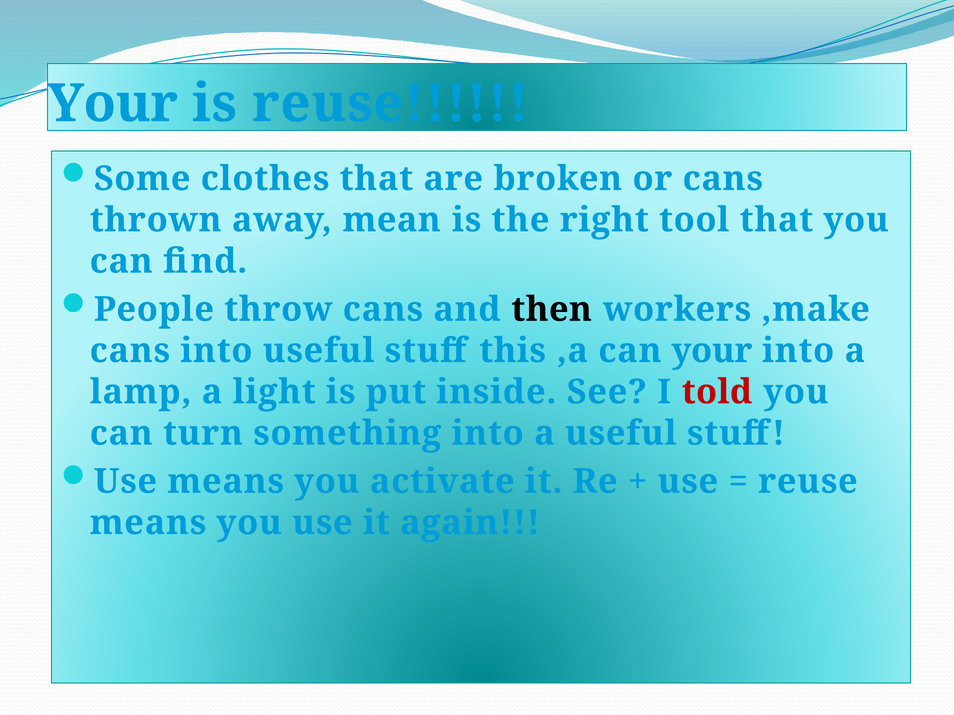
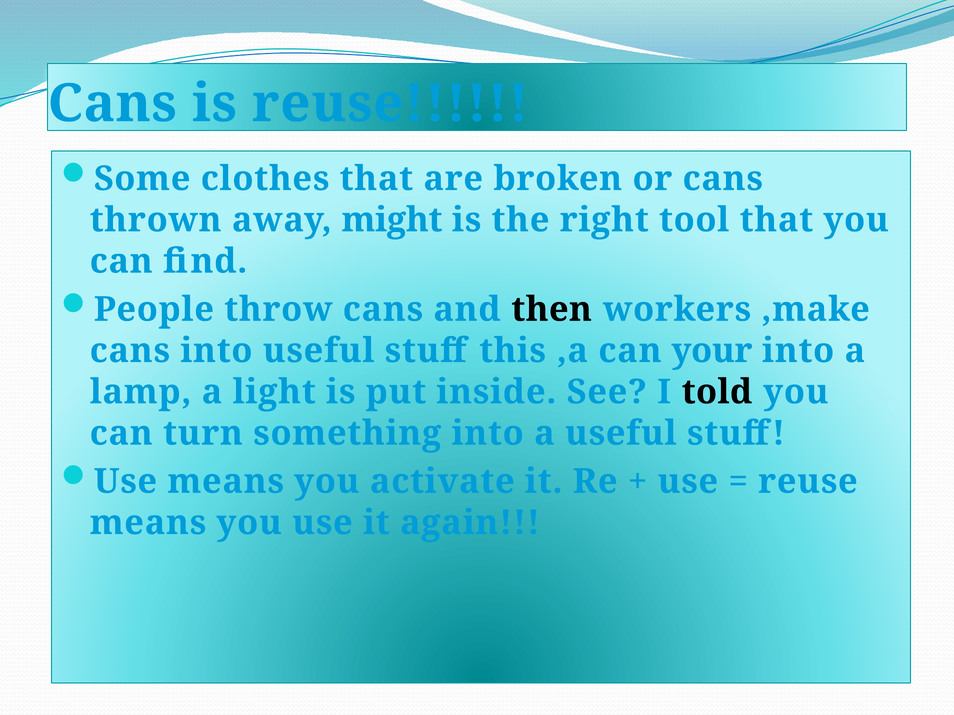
Your: Your -> Cans (112, 104)
mean: mean -> might (392, 220)
told colour: red -> black (717, 392)
